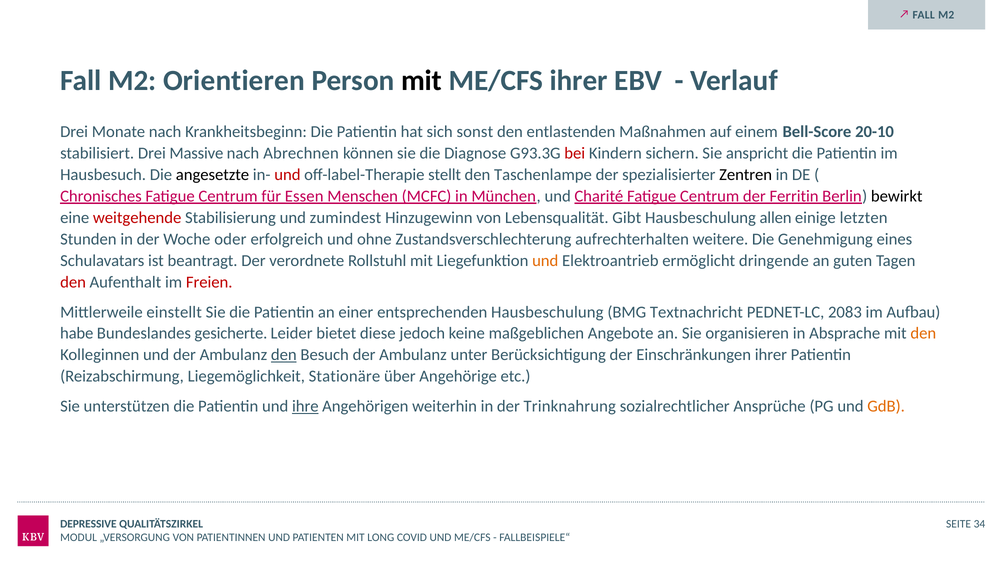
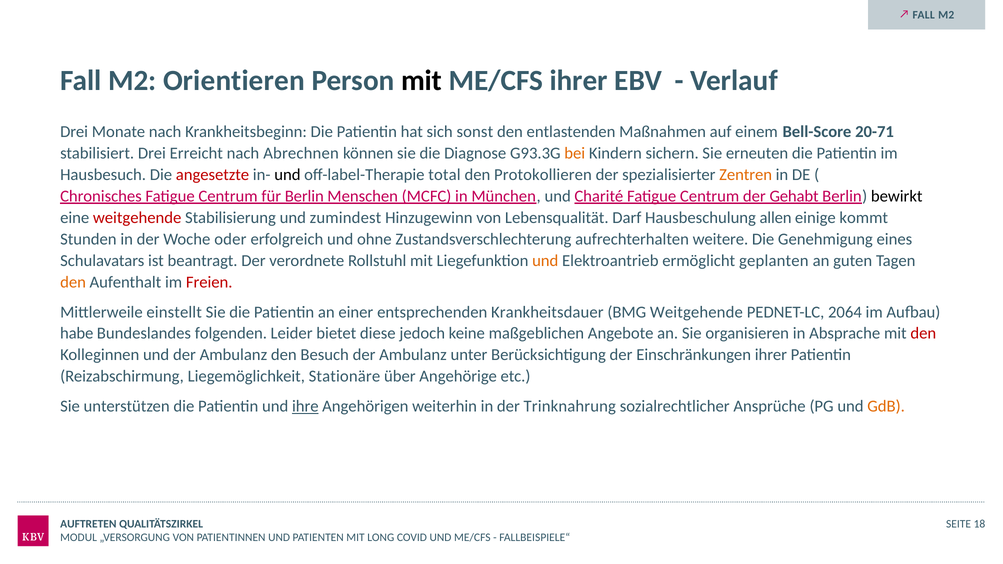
20-10: 20-10 -> 20-71 (875, 132)
Massive: Massive -> Erreicht (196, 153)
bei colour: red -> orange (575, 153)
anspricht: anspricht -> erneuten (757, 153)
angesetzte colour: black -> red (213, 175)
und colour: red -> black (287, 175)
stellt: stellt -> total (444, 175)
Taschenlampe: Taschenlampe -> Protokollieren (543, 175)
Zentren colour: black -> orange (746, 175)
für Essen: Essen -> Berlin (304, 196)
Ferritin: Ferritin -> Gehabt (794, 196)
Gibt: Gibt -> Darf (627, 218)
letzten: letzten -> kommt (864, 218)
dringende: dringende -> geplanten (774, 261)
den colour: red -> orange (73, 282)
entsprechenden Hausbeschulung: Hausbeschulung -> Krankheitsdauer (547, 312)
BMG Textnachricht: Textnachricht -> Weitgehende (696, 312)
2083: 2083 -> 2064 (845, 312)
gesicherte: gesicherte -> folgenden (231, 334)
den colour: orange -> red (923, 334)
den underline: present -> none (284, 355)
DEPRESSIVE: DEPRESSIVE -> AUFTRETEN (88, 524)
34: 34 -> 18 (979, 524)
